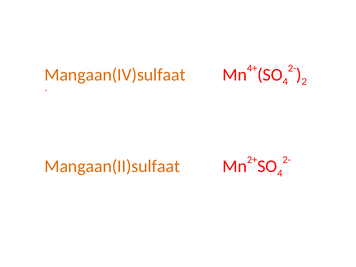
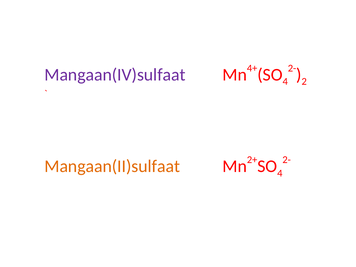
Mangaan(IV)sulfaat colour: orange -> purple (115, 75)
